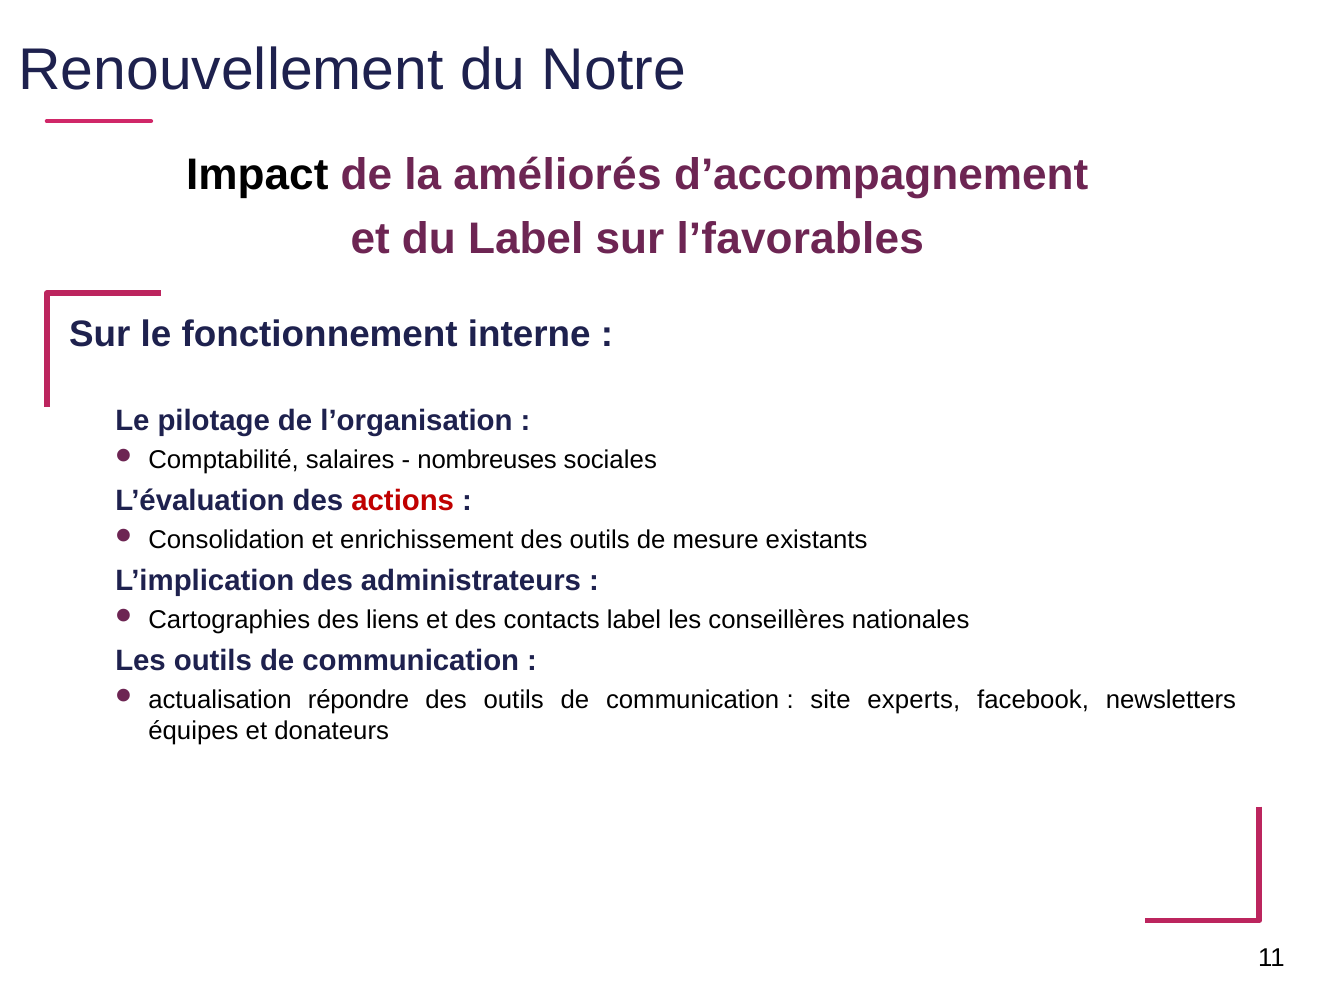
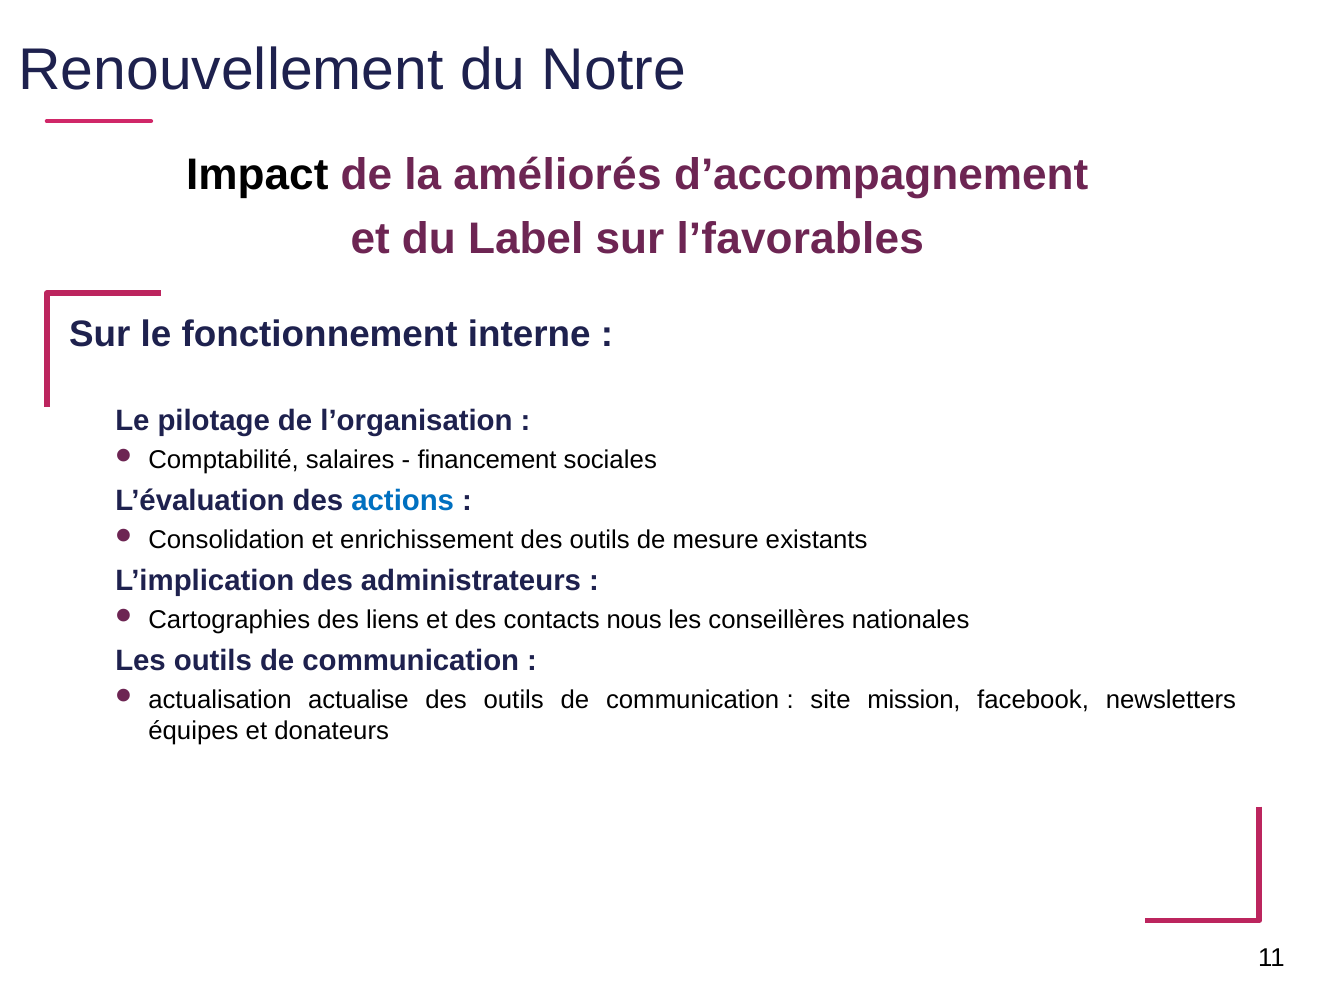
nombreuses: nombreuses -> financement (487, 460)
actions colour: red -> blue (403, 501)
contacts label: label -> nous (634, 620)
répondre: répondre -> actualise (359, 700)
experts: experts -> mission (914, 700)
